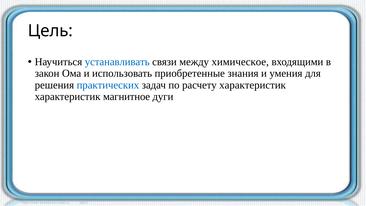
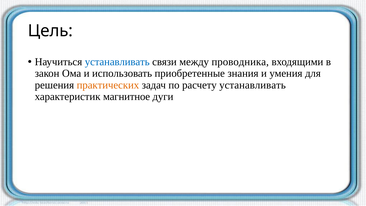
химическое: химическое -> проводника (240, 62)
практических colour: blue -> orange (108, 85)
расчету характеристик: характеристик -> устанавливать (253, 85)
